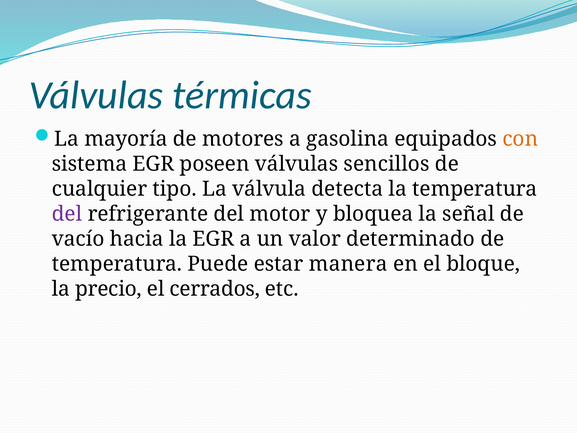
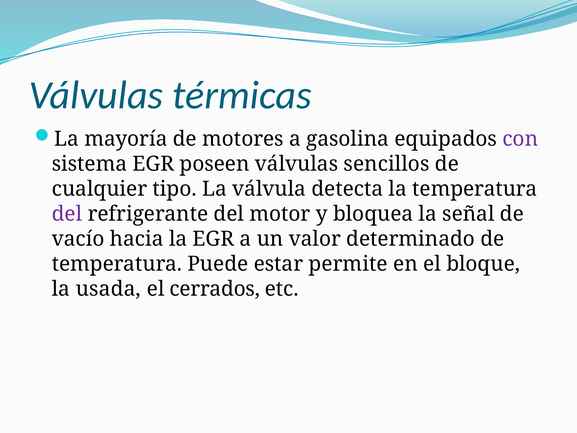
con colour: orange -> purple (520, 139)
manera: manera -> permite (348, 264)
precio: precio -> usada (108, 289)
